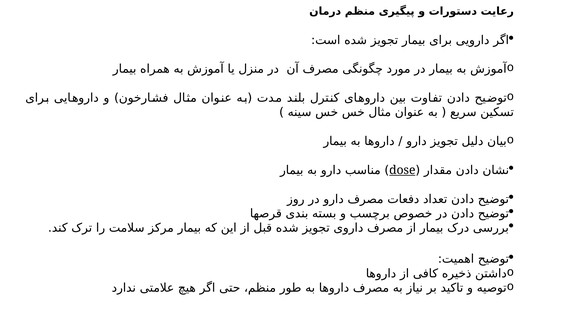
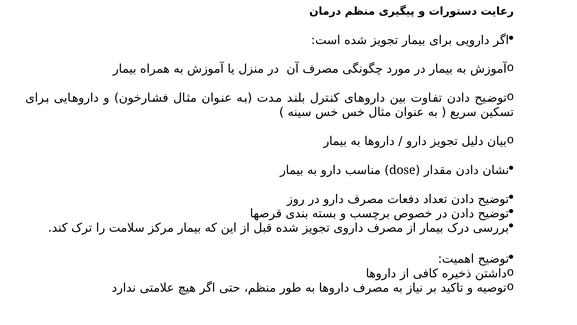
dose underline: present -> none (402, 170)
